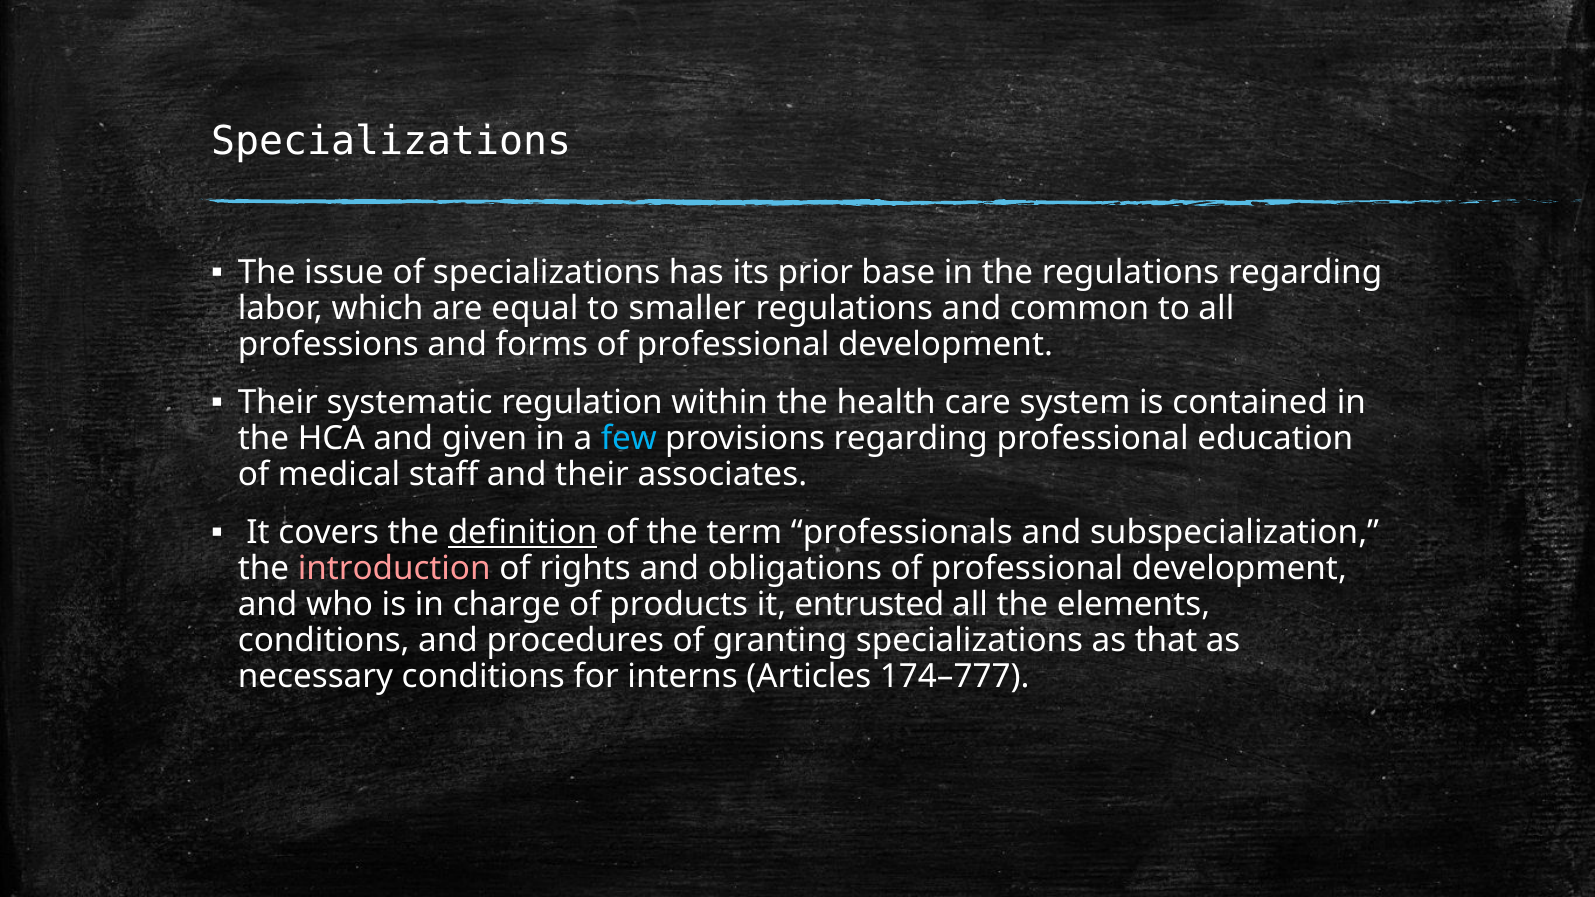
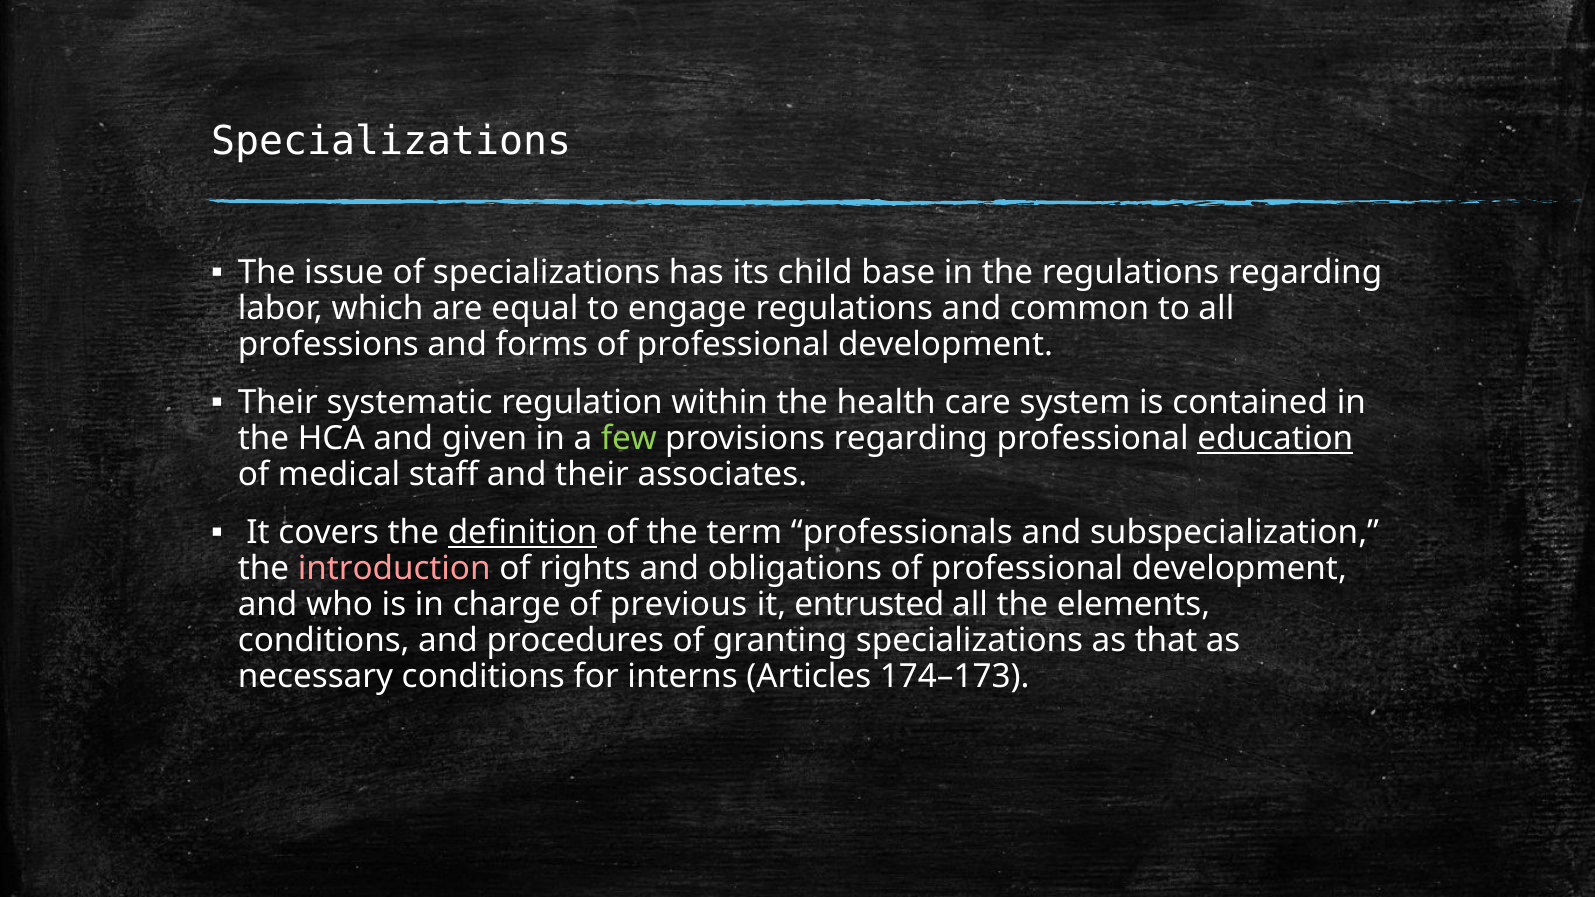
prior: prior -> child (815, 273)
smaller: smaller -> engage (687, 309)
few colour: light blue -> light green (629, 439)
education underline: none -> present (1275, 439)
products: products -> previous (679, 605)
174–777: 174–777 -> 174–173 (955, 677)
